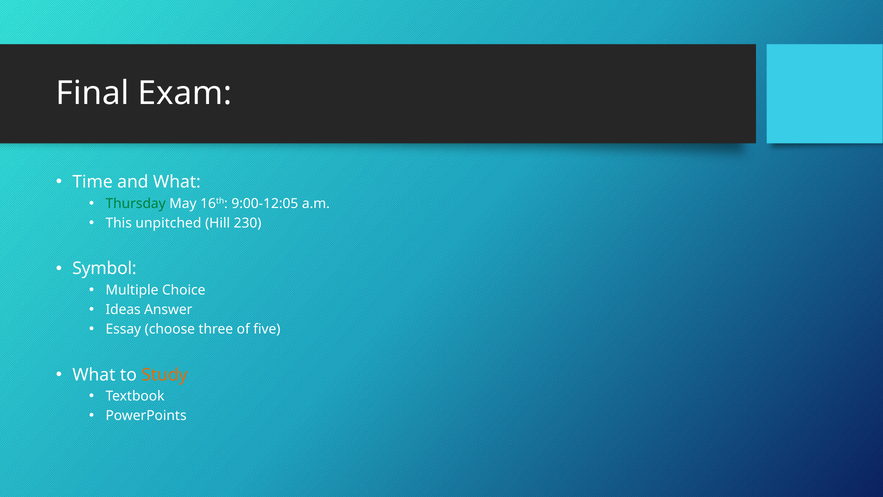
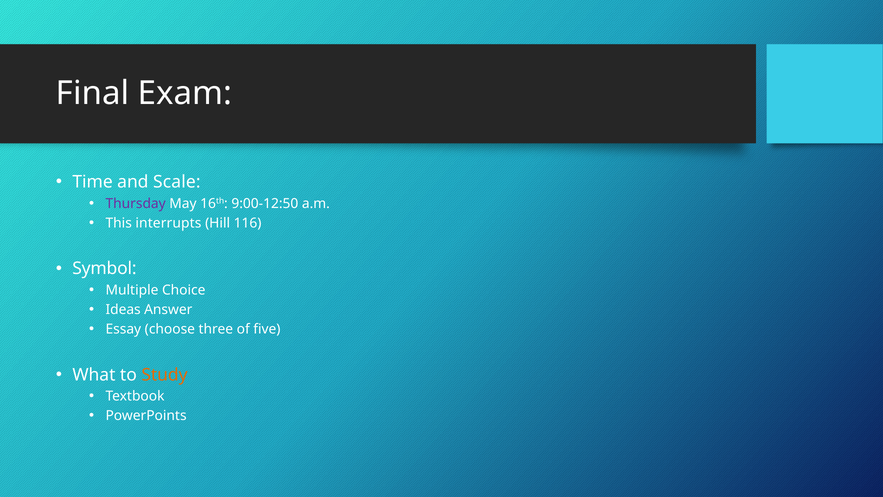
and What: What -> Scale (177, 182)
Thursday colour: green -> purple (136, 203)
9:00-12:05: 9:00-12:05 -> 9:00-12:50 (265, 203)
unpitched: unpitched -> interrupts (168, 223)
230: 230 -> 116 (248, 223)
